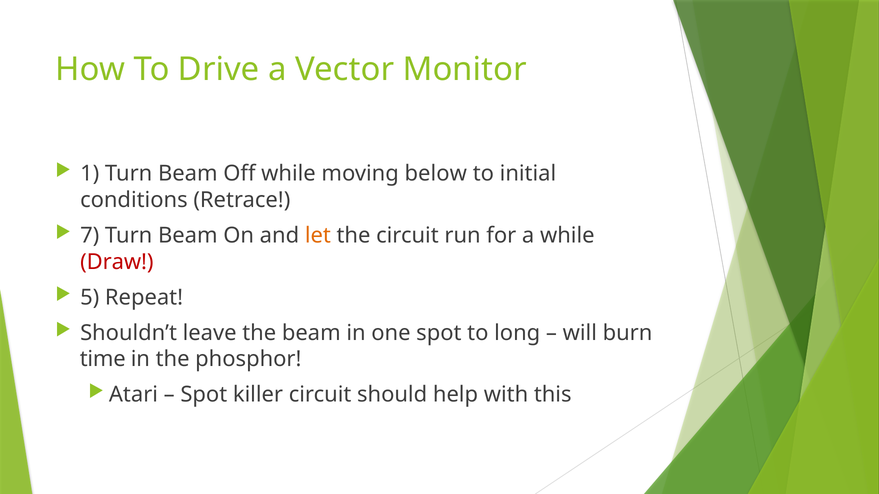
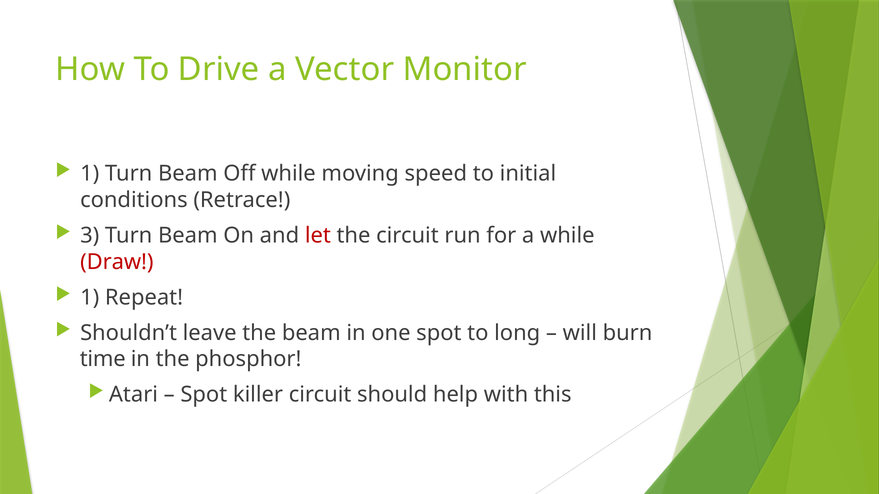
below: below -> speed (436, 174)
7: 7 -> 3 (90, 236)
let colour: orange -> red (318, 236)
5: 5 -> 1 (90, 298)
